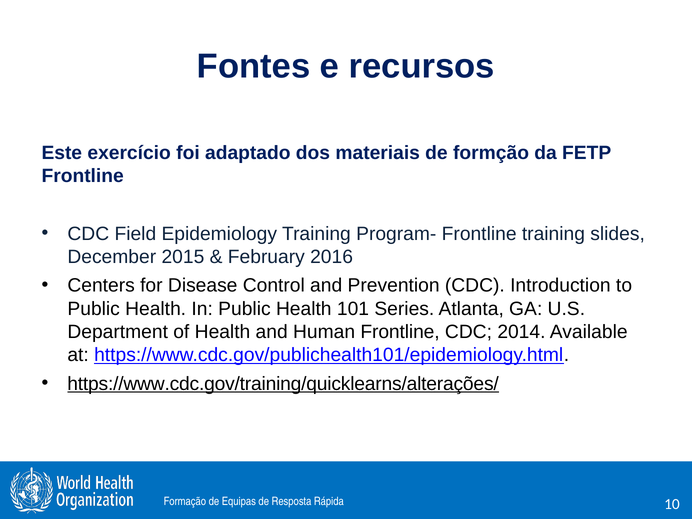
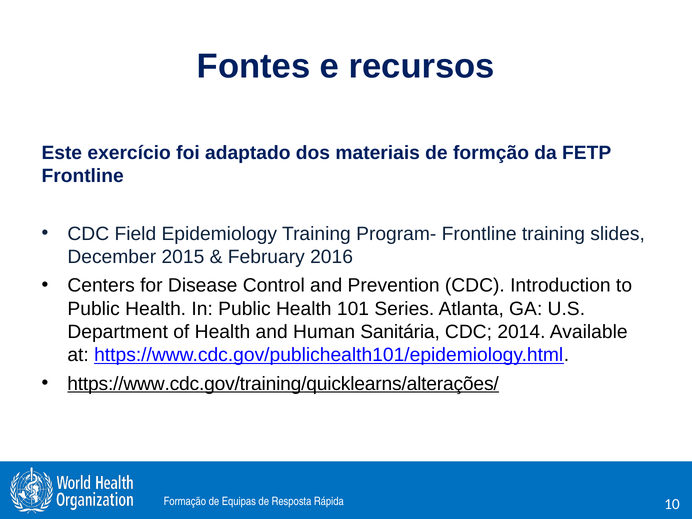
Human Frontline: Frontline -> Sanitária (400, 332)
